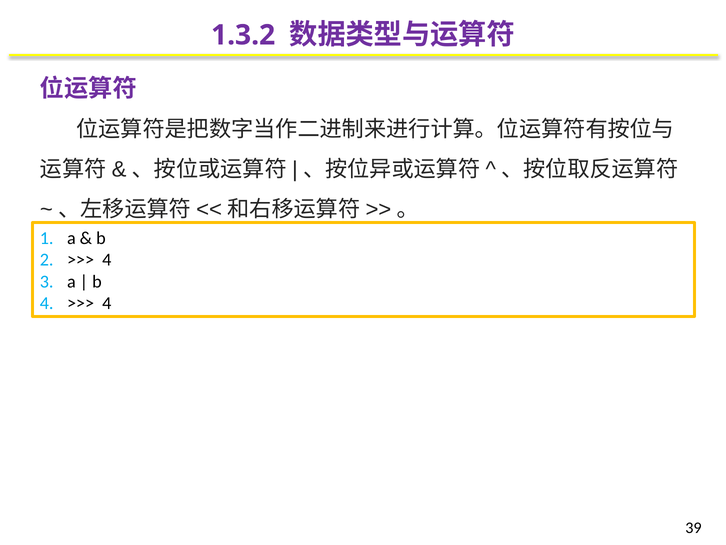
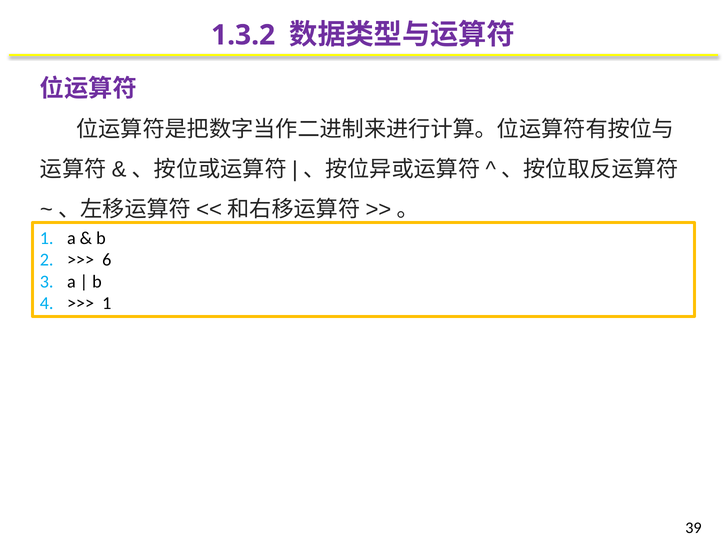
4: 4 -> 6 (107, 260)
4: 4 -> 1 (107, 303)
